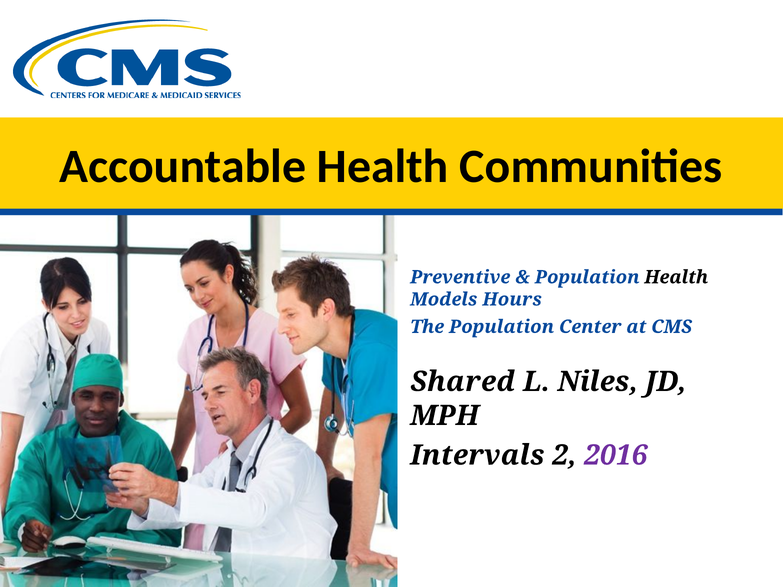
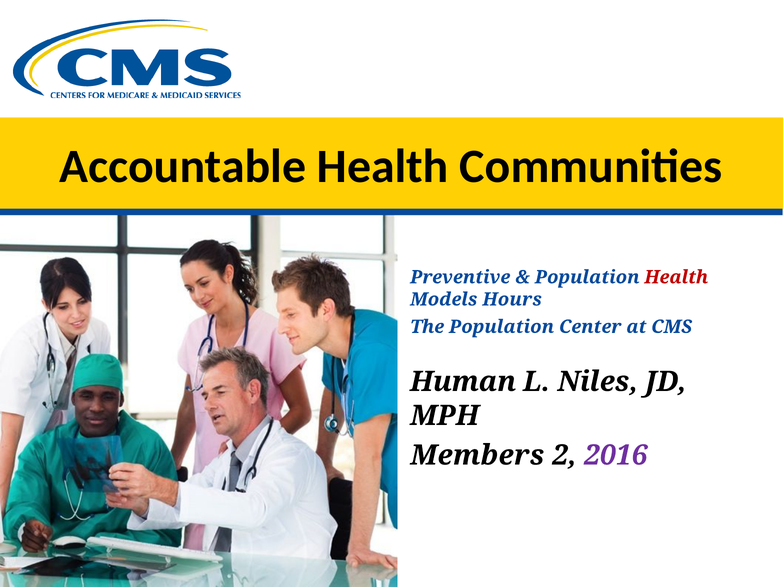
Health colour: black -> red (676, 277)
Shared: Shared -> Human (463, 382)
Intervals: Intervals -> Members (477, 455)
